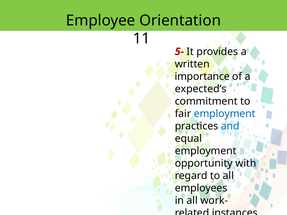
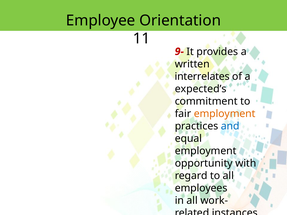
5-: 5- -> 9- (179, 52)
importance: importance -> interrelates (202, 77)
employment colour: blue -> orange (225, 114)
